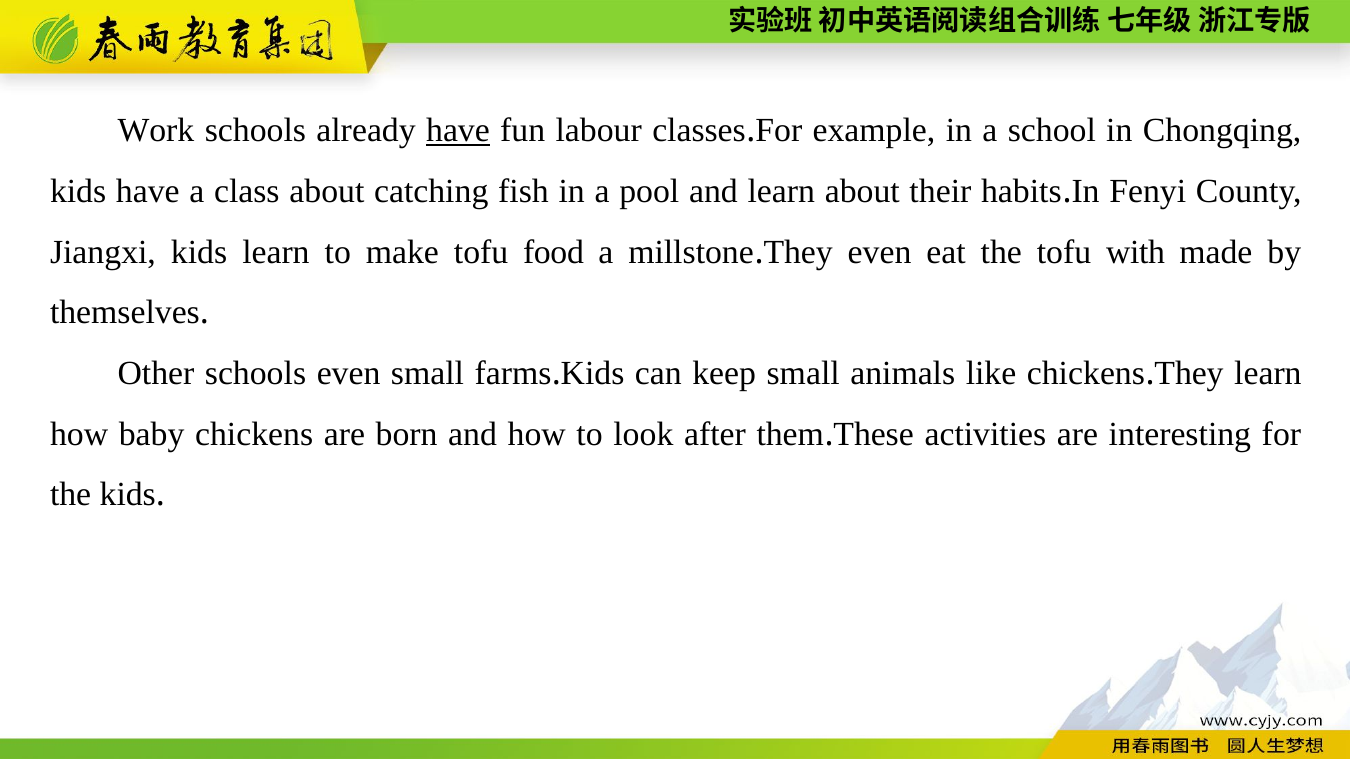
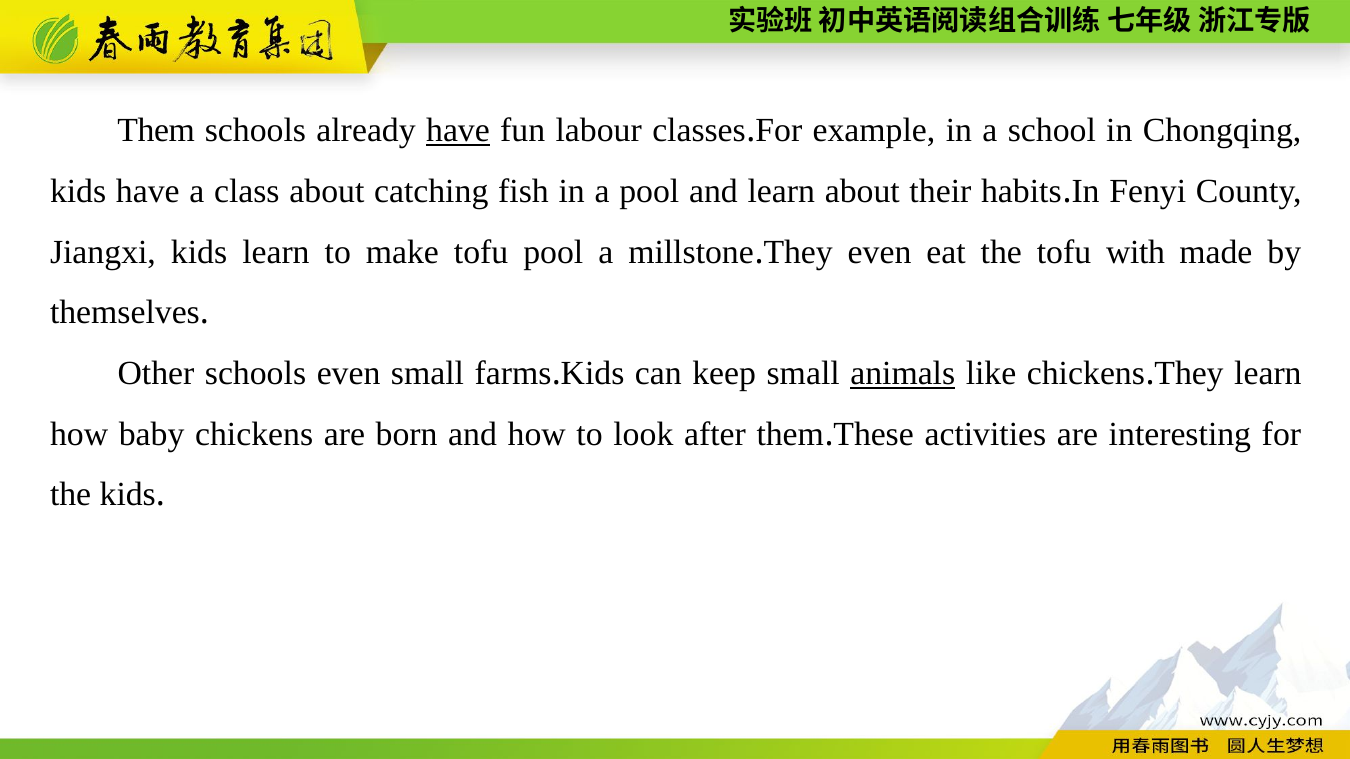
Work: Work -> Them (156, 131)
tofu food: food -> pool (553, 252)
animals underline: none -> present (903, 374)
